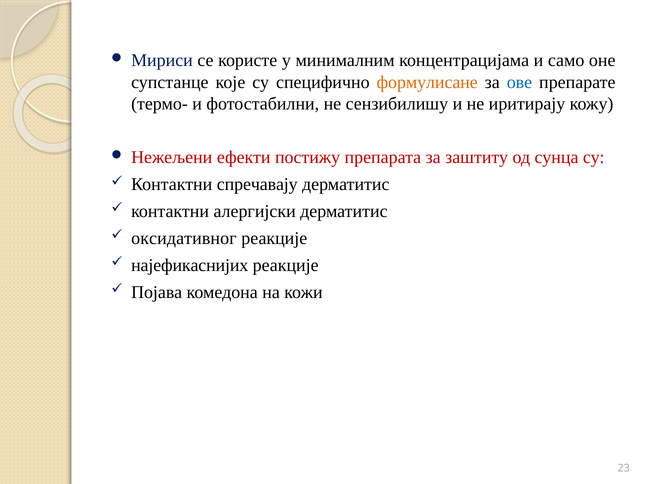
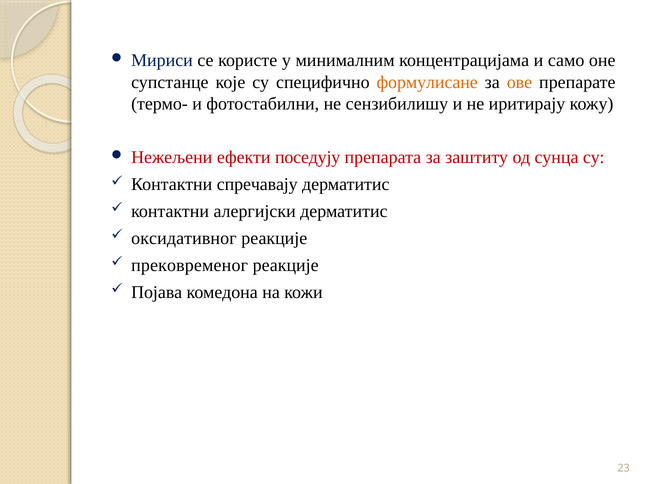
ове colour: blue -> orange (519, 82)
постижу: постижу -> поседују (308, 157)
најефикаснијих: најефикаснијих -> прековременог (190, 265)
